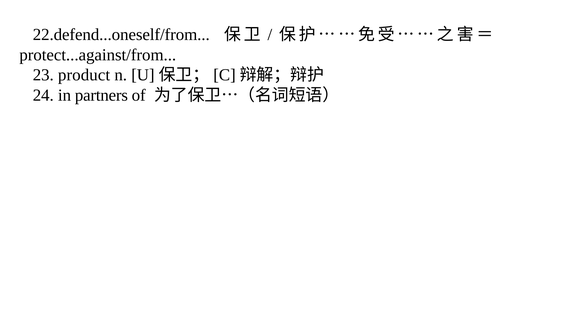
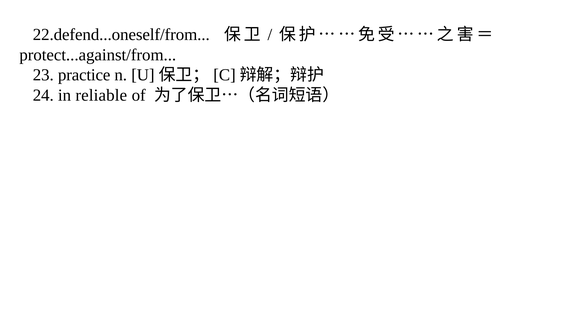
product: product -> practice (84, 75)
partners: partners -> reliable (101, 95)
